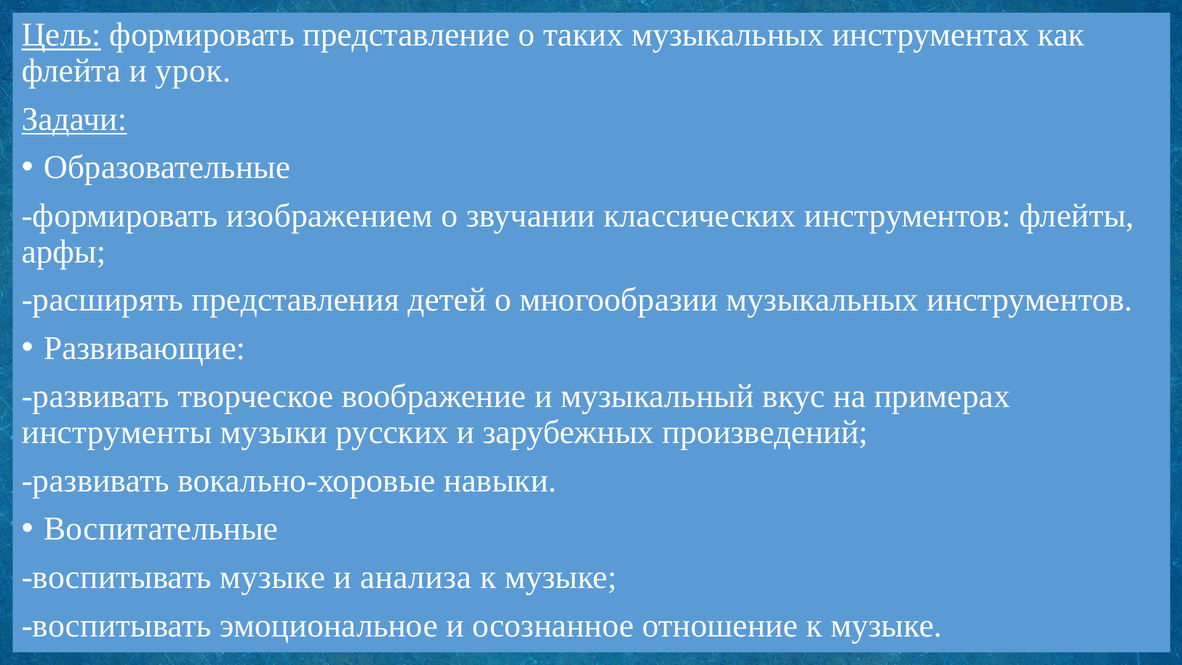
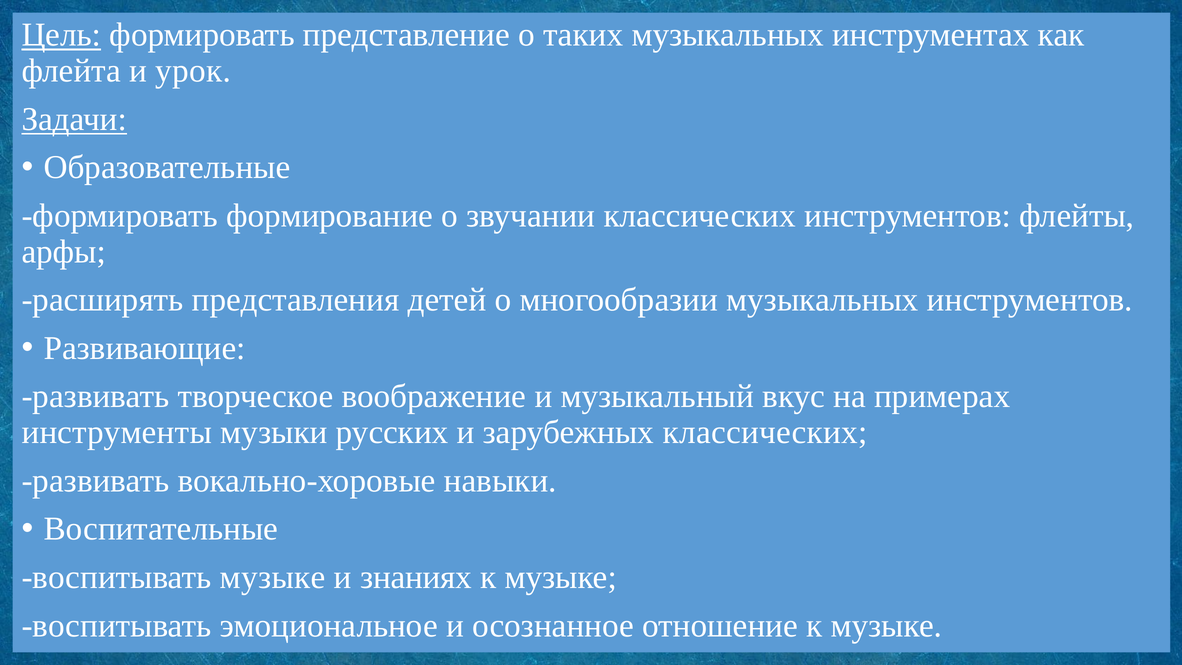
изображением: изображением -> формирование (330, 216)
зарубежных произведений: произведений -> классических (765, 432)
анализа: анализа -> знаниях (416, 577)
